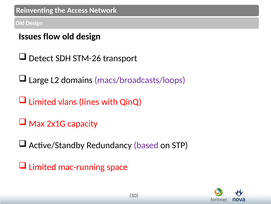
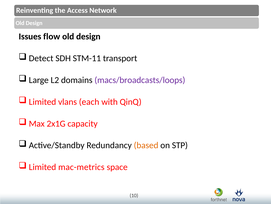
STM-26: STM-26 -> STM-11 (87, 58)
lines: lines -> each (89, 101)
based colour: purple -> orange (146, 145)
mac-running: mac-running -> mac-metrics (81, 167)
